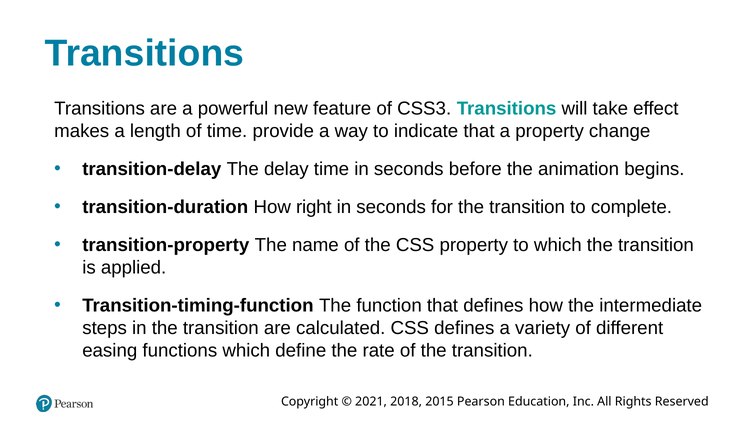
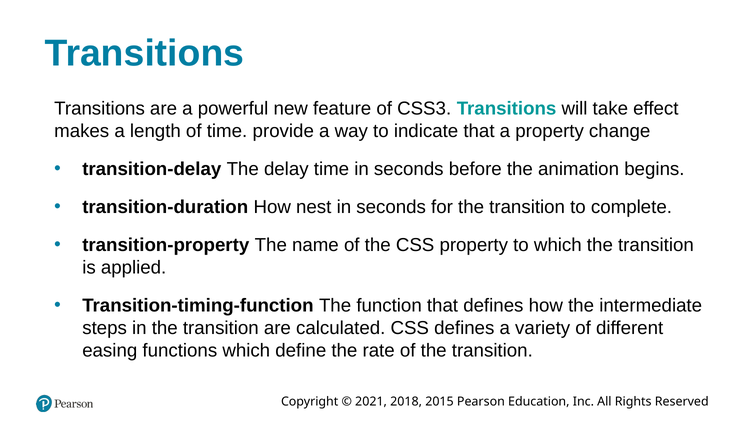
right: right -> nest (314, 207)
